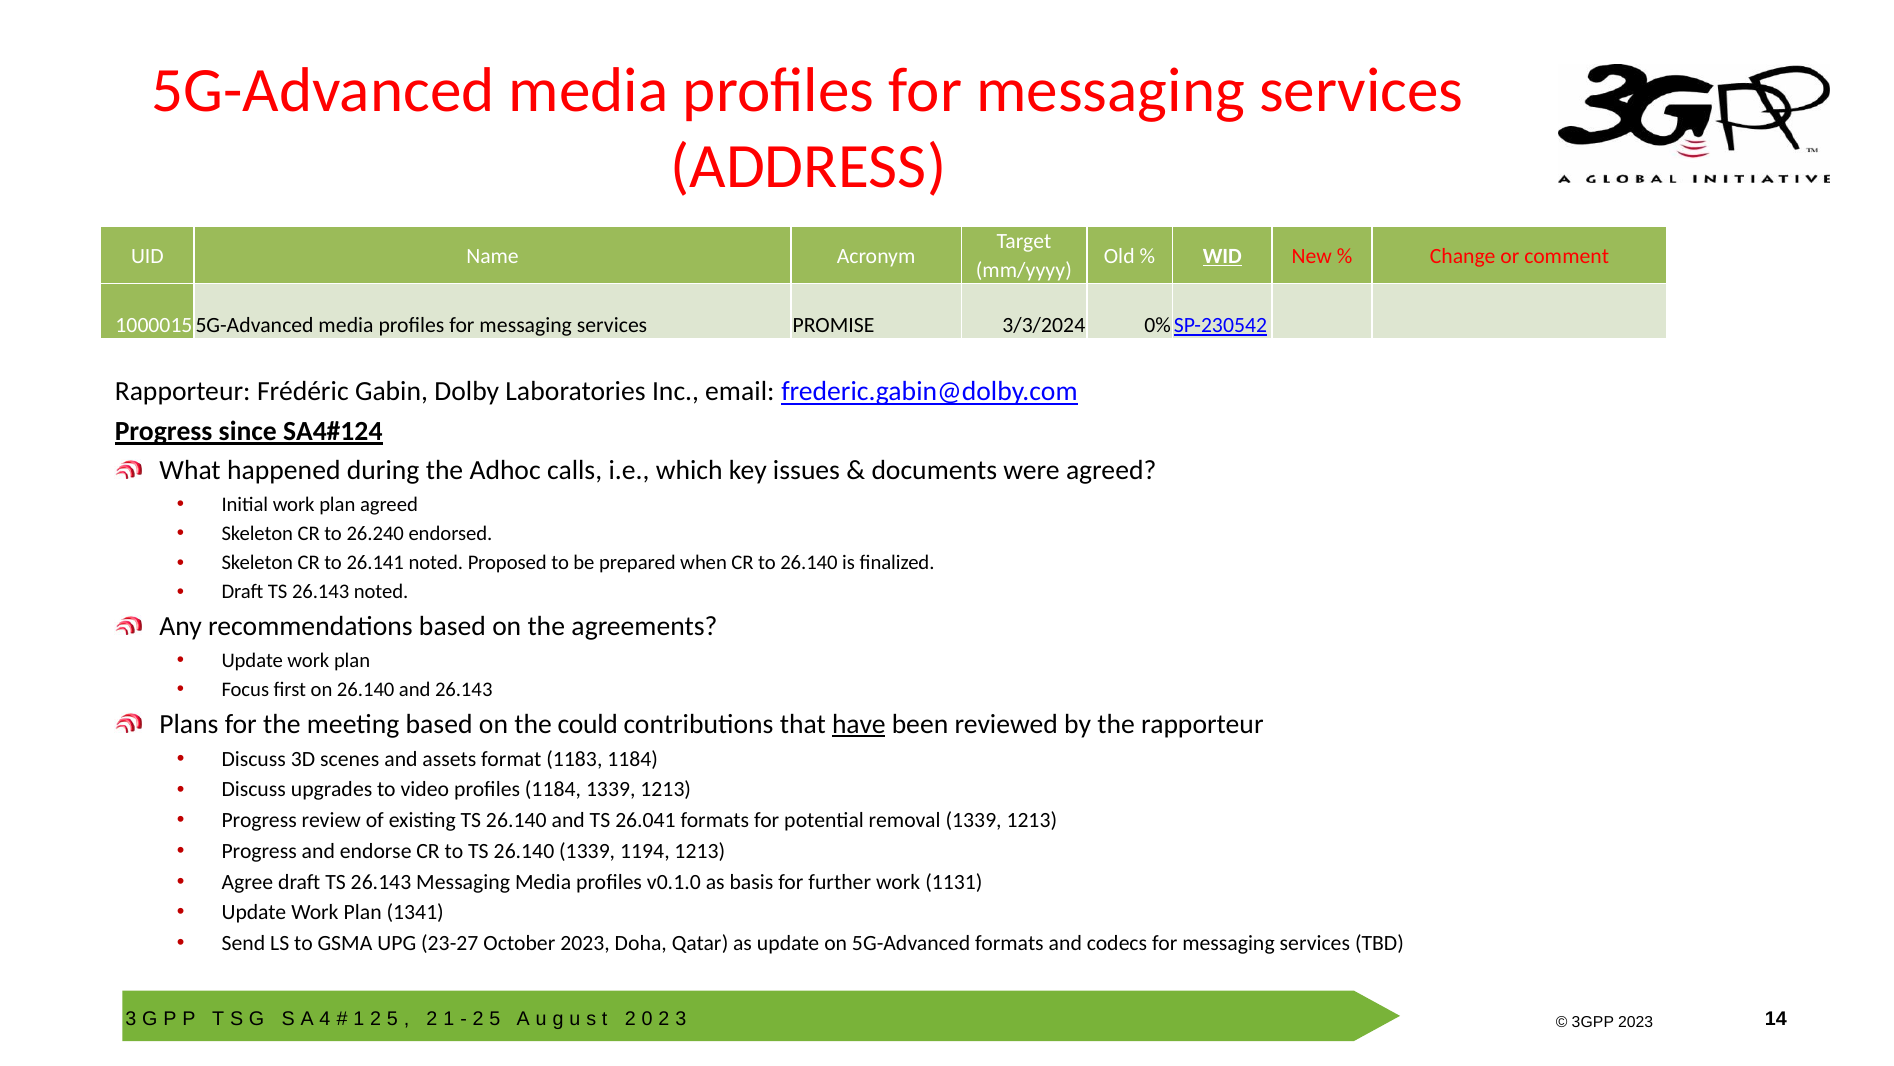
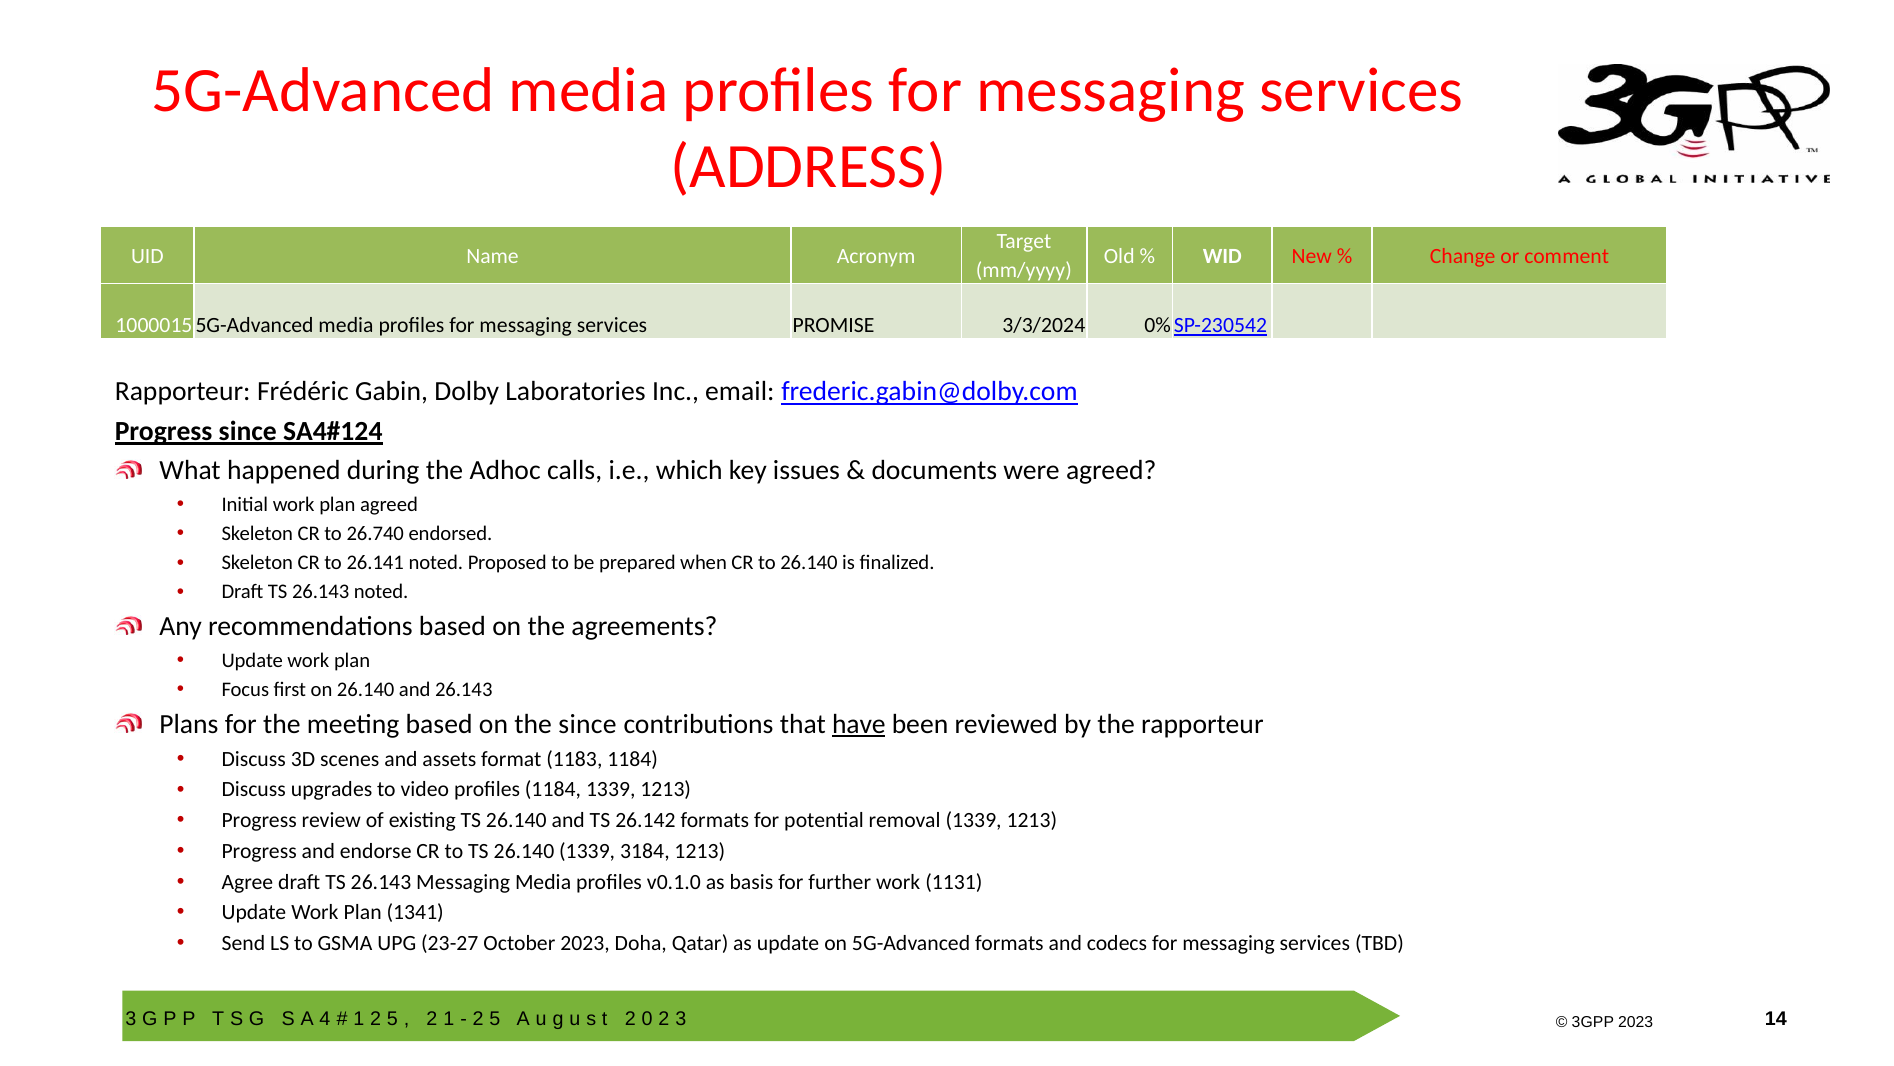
WID underline: present -> none (1222, 256)
26.240: 26.240 -> 26.740 (375, 533)
the could: could -> since (588, 724)
26.041: 26.041 -> 26.142 (645, 820)
1194: 1194 -> 3184 (645, 851)
